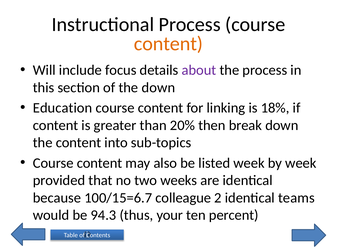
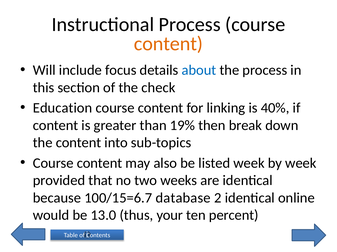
about colour: purple -> blue (199, 70)
the down: down -> check (158, 88)
18%: 18% -> 40% (275, 108)
20%: 20% -> 19% (182, 126)
colleague: colleague -> database (183, 198)
teams: teams -> online (296, 198)
94.3: 94.3 -> 13.0 (103, 216)
